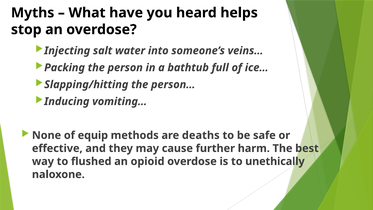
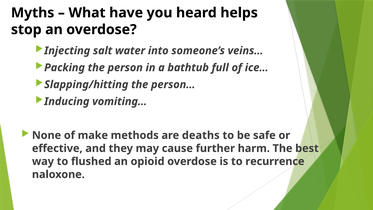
equip: equip -> make (93, 135)
unethically: unethically -> recurrence (275, 161)
